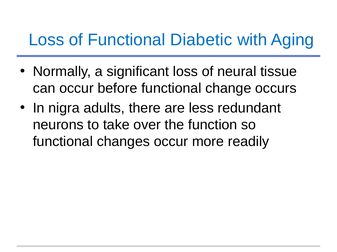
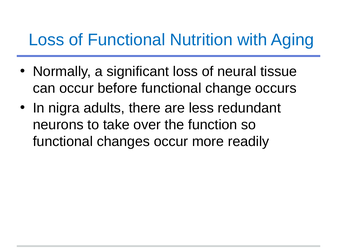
Diabetic: Diabetic -> Nutrition (201, 40)
